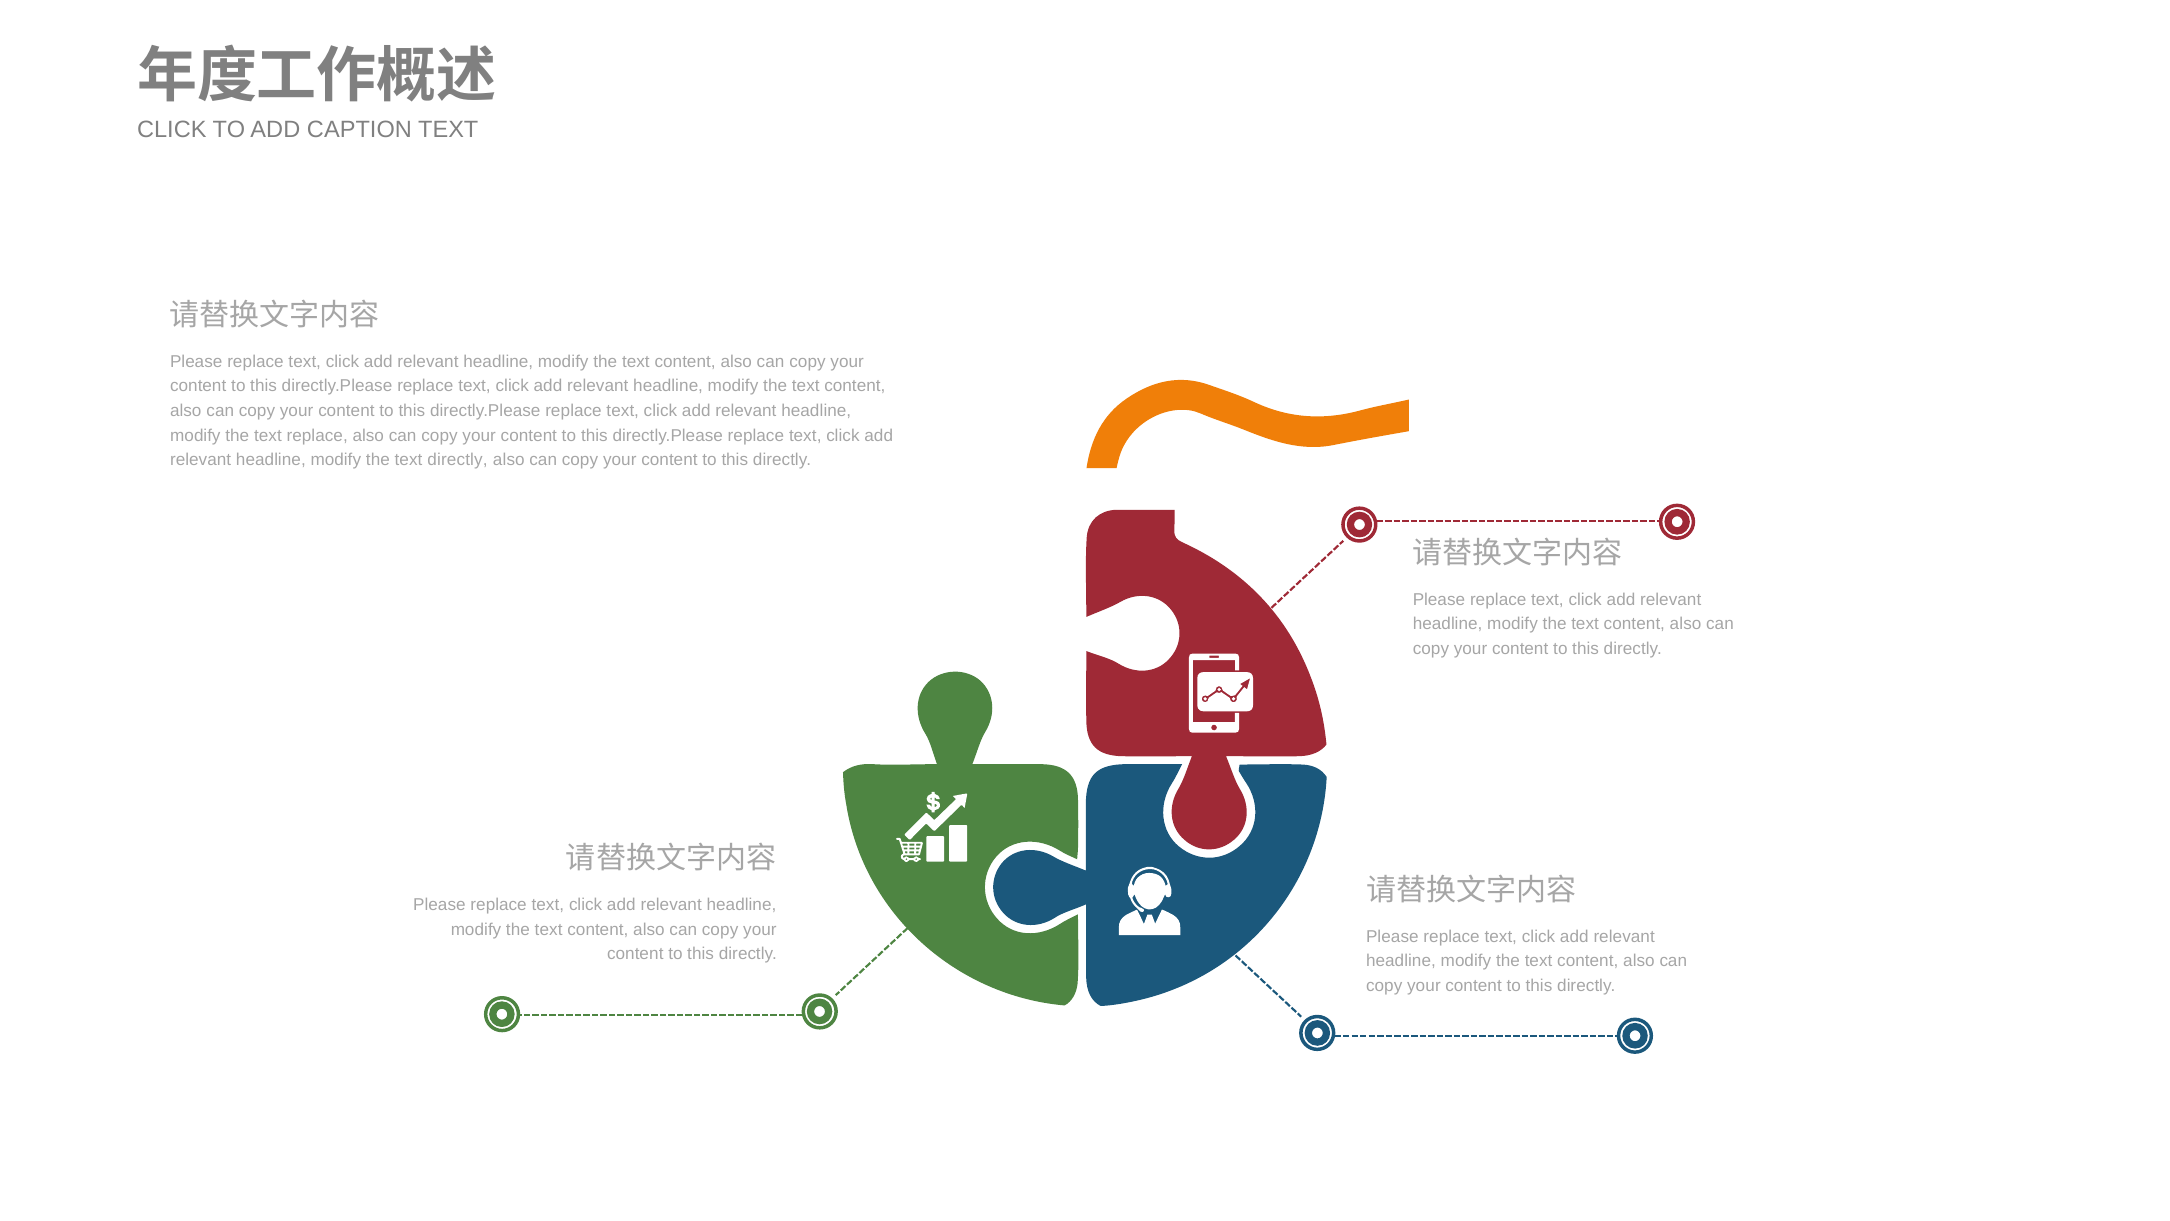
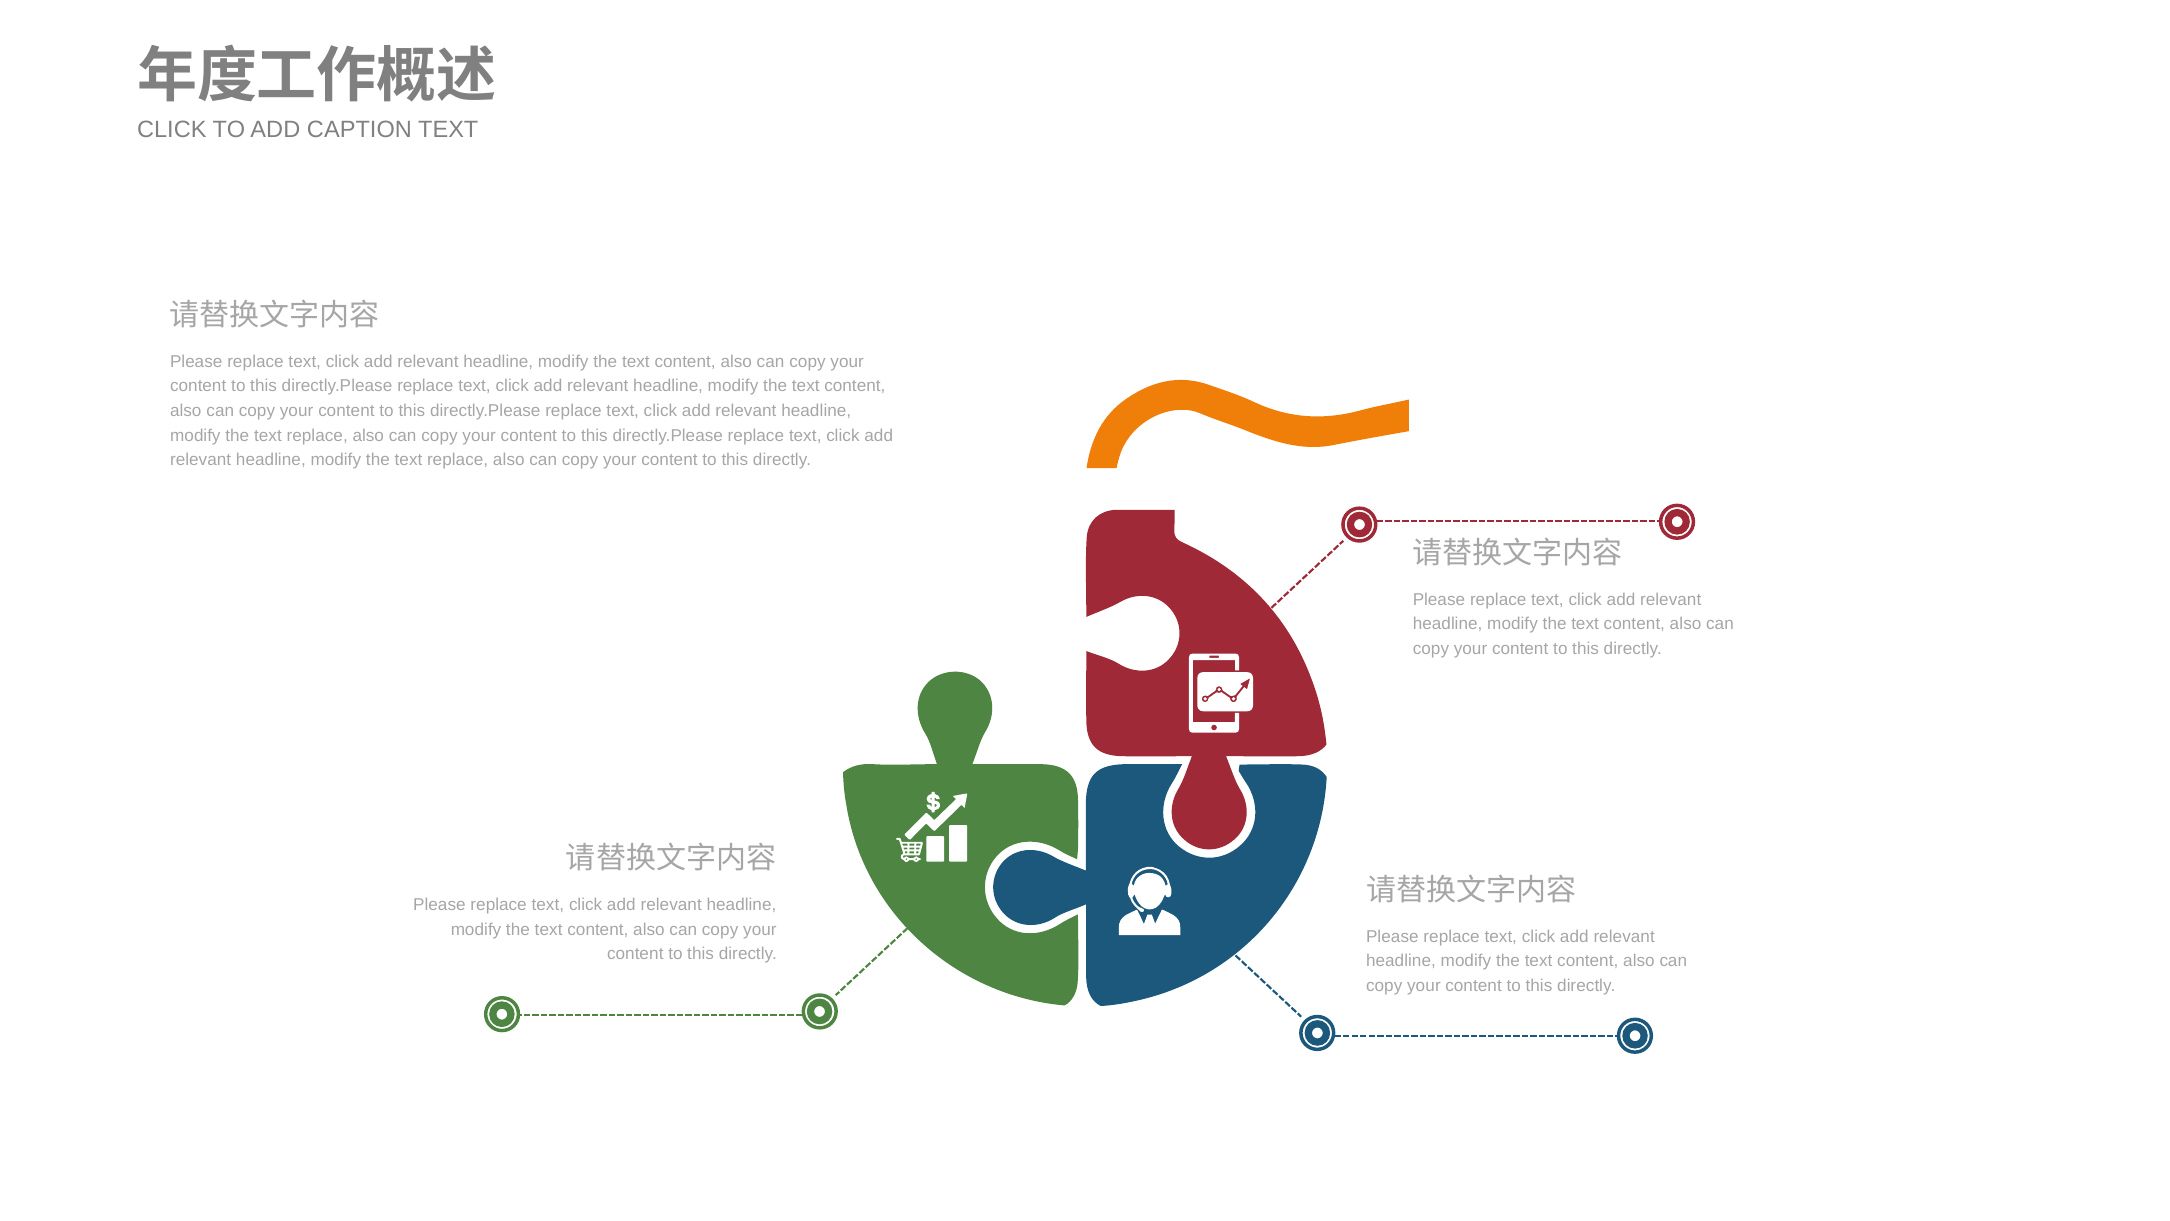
directly: directly -> replace (458, 460)
